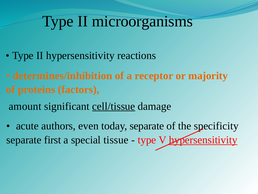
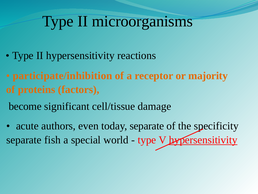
determines/inhibition: determines/inhibition -> participate/inhibition (62, 76)
amount: amount -> become (25, 106)
cell/tissue underline: present -> none (114, 106)
first: first -> fish (52, 140)
tissue: tissue -> world (116, 140)
